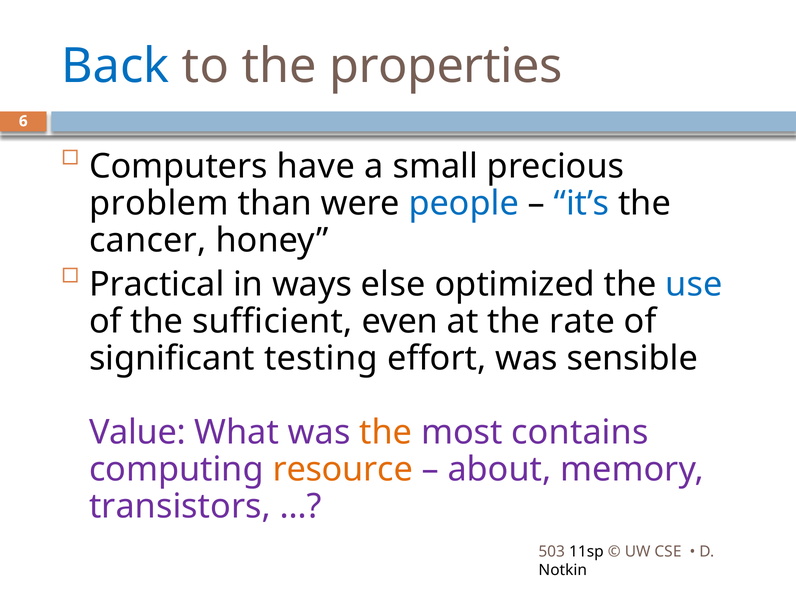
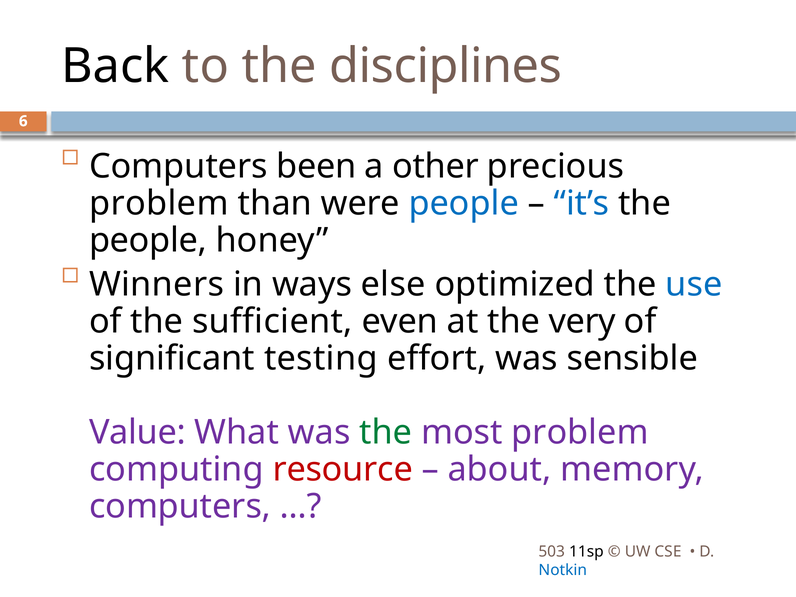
Back colour: blue -> black (115, 66)
properties: properties -> disciplines (446, 66)
have: have -> been (316, 166)
small: small -> other (436, 166)
cancer: cancer -> people (148, 240)
Practical: Practical -> Winners (157, 284)
rate: rate -> very (582, 321)
the colour: orange -> green (386, 432)
most contains: contains -> problem (580, 432)
resource colour: orange -> red (343, 469)
transistors: transistors -> computers (180, 507)
Notkin colour: black -> blue (563, 570)
